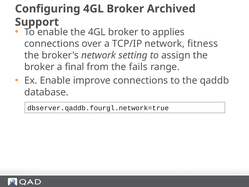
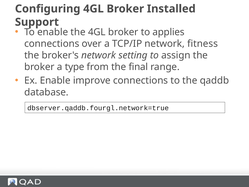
Archived: Archived -> Installed (171, 9)
final: final -> type (75, 67)
fails: fails -> final (138, 67)
